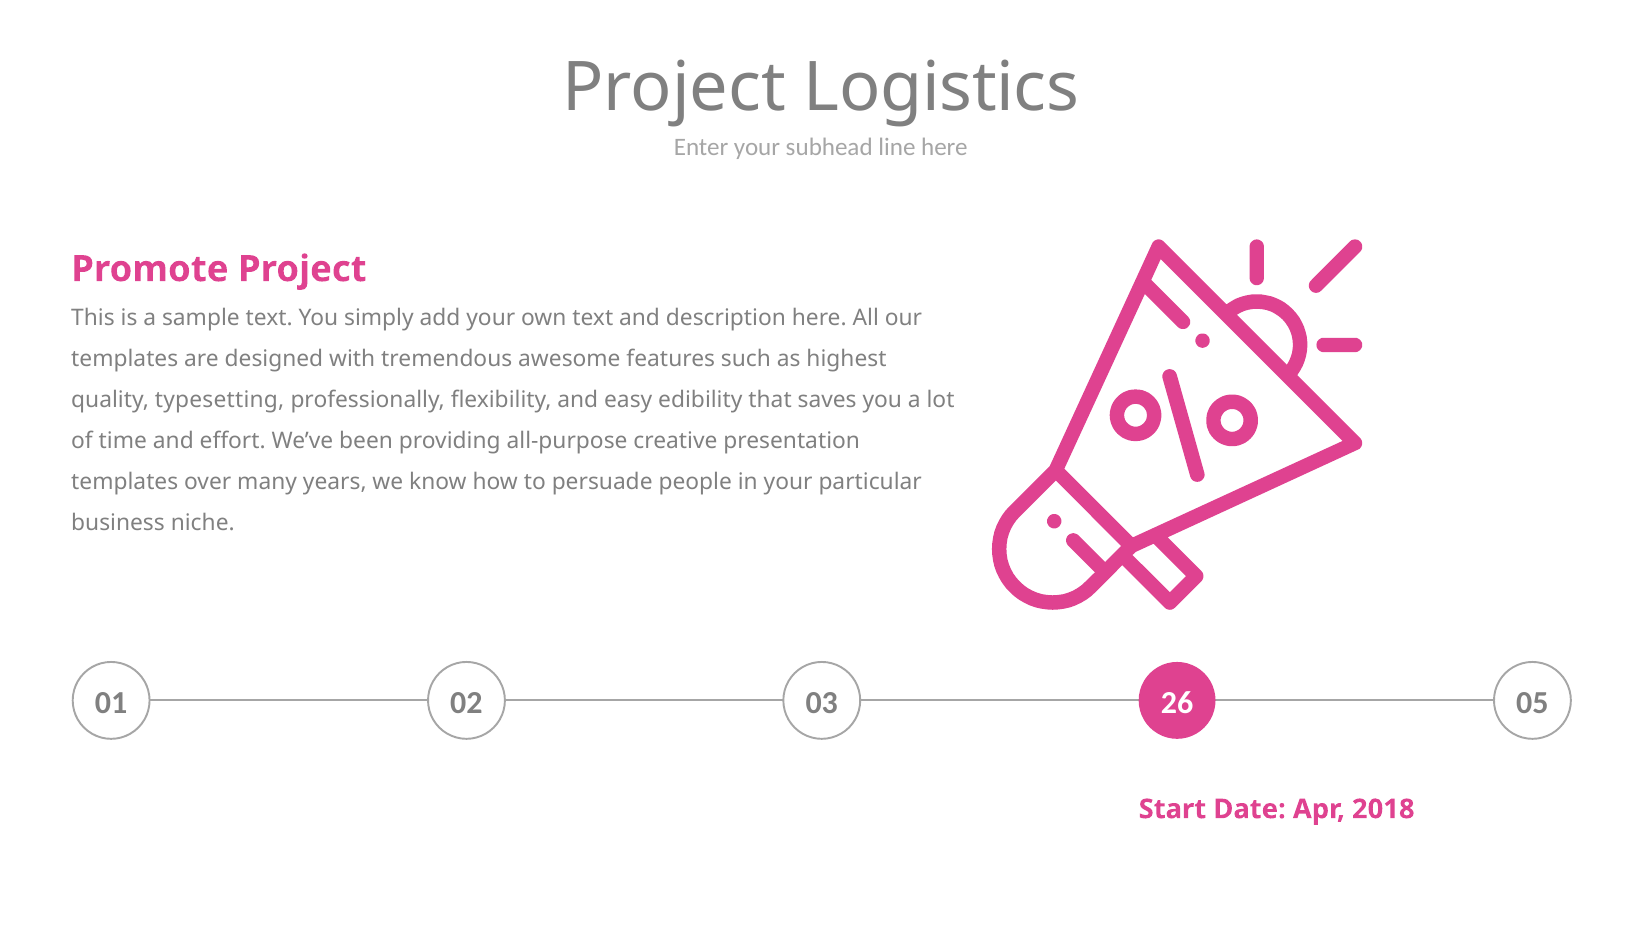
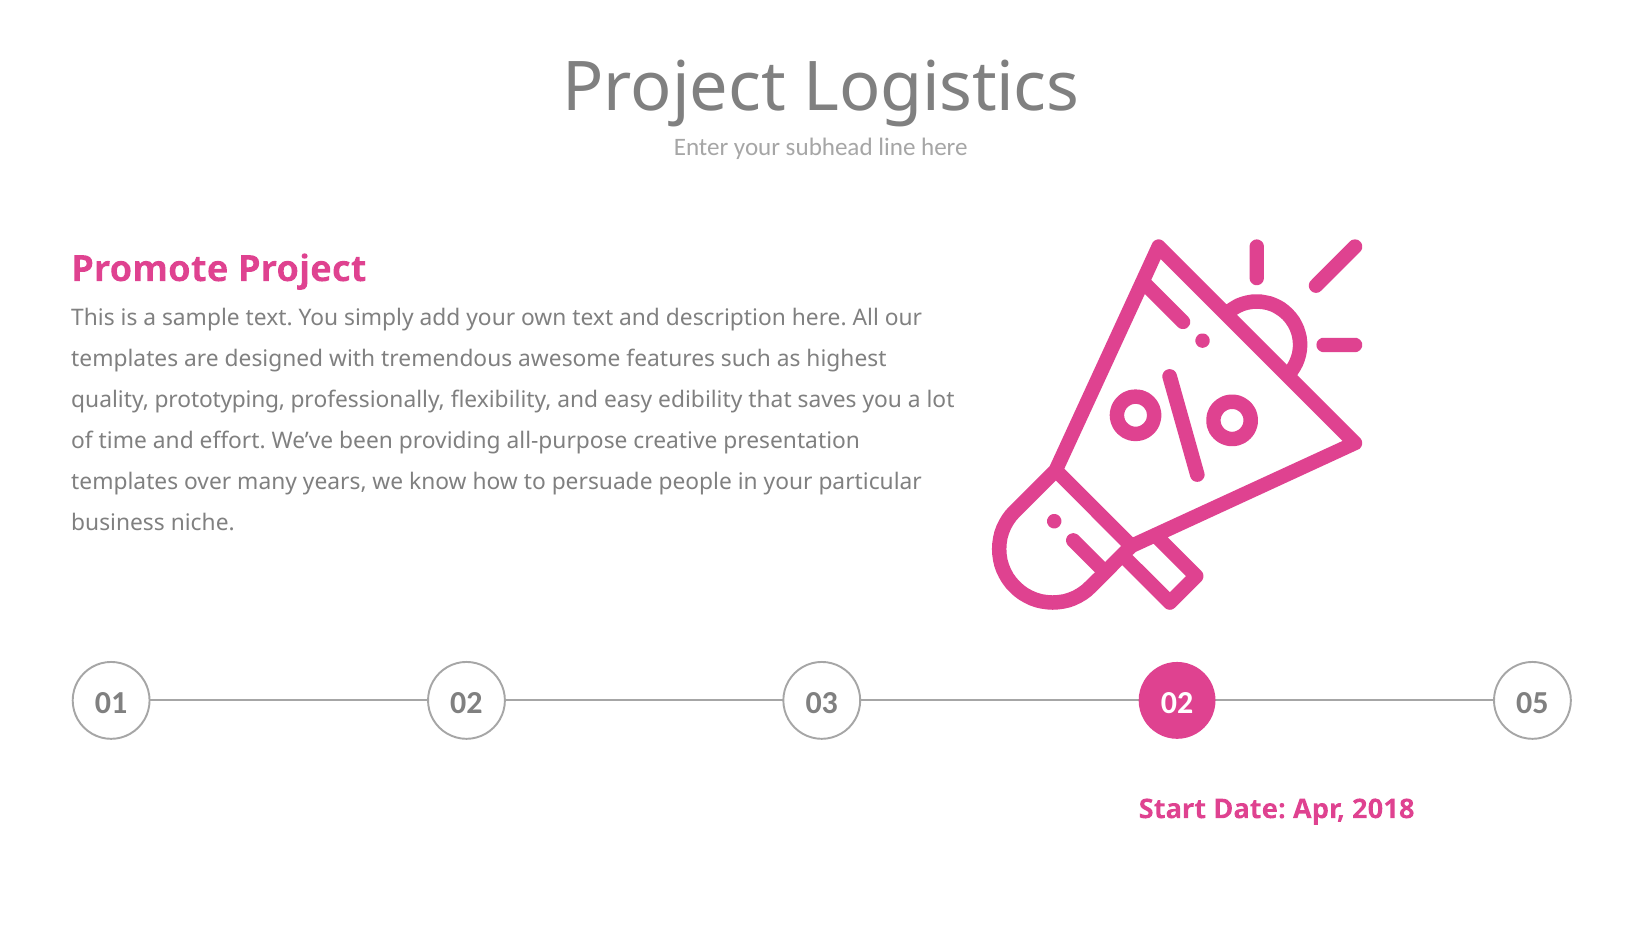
typesetting: typesetting -> prototyping (220, 400)
01 26: 26 -> 02 (1177, 702)
